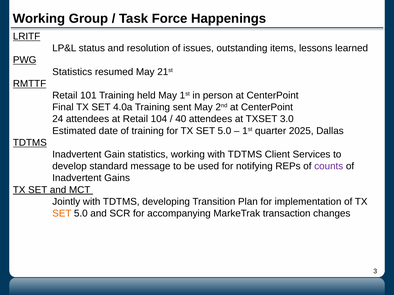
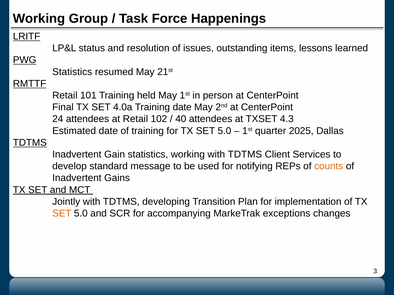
Training sent: sent -> date (182, 107)
104: 104 -> 102 (159, 119)
3.0: 3.0 -> 4.3 (287, 119)
counts colour: purple -> orange (329, 166)
transaction: transaction -> exceptions (287, 214)
